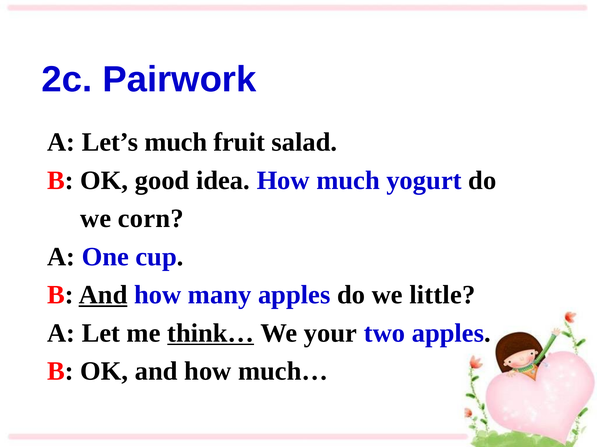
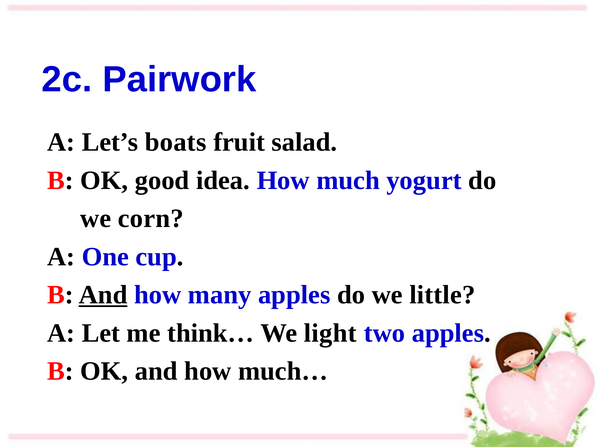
Let’s much: much -> boats (176, 142)
think… underline: present -> none (211, 334)
your: your -> light (330, 334)
